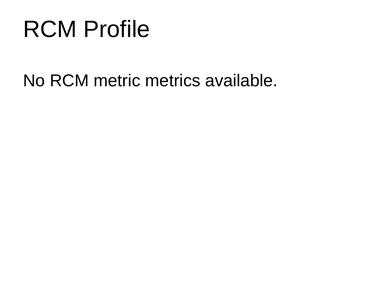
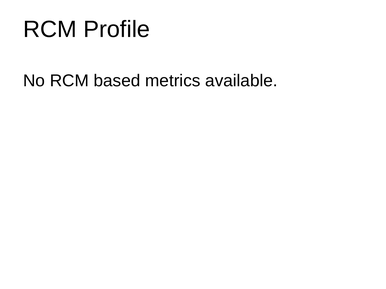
metric: metric -> based (117, 81)
